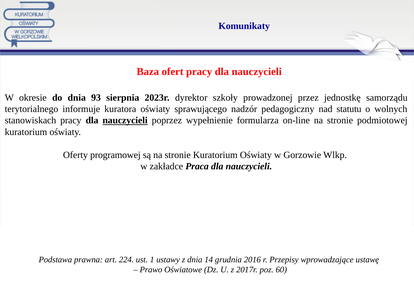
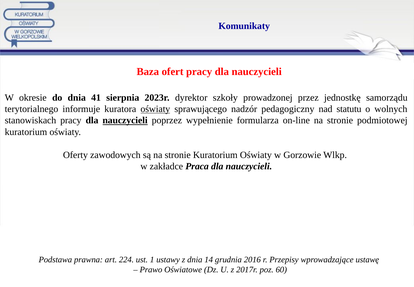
93: 93 -> 41 (96, 97)
oświaty underline: none -> present (155, 109)
programowej: programowej -> zawodowych (115, 155)
